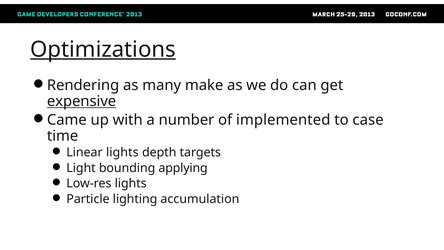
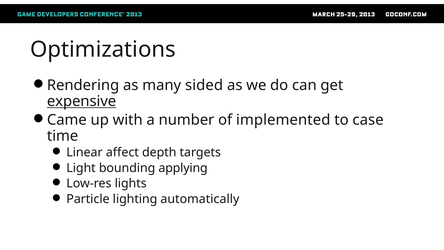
Optimizations underline: present -> none (103, 49)
make: make -> sided (204, 85)
Linear lights: lights -> affect (122, 152)
accumulation: accumulation -> automatically (200, 199)
